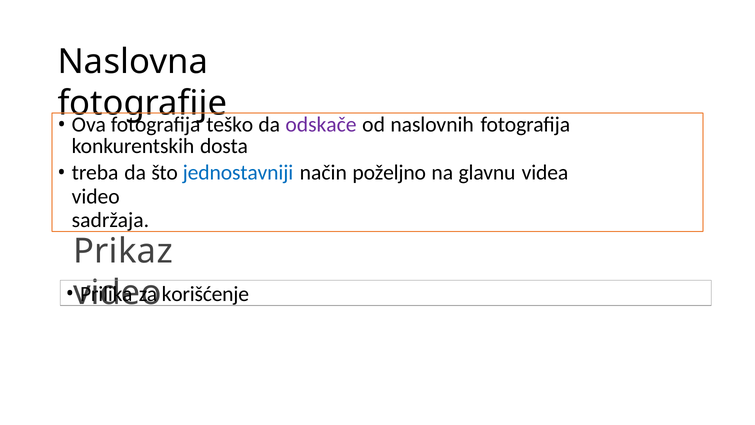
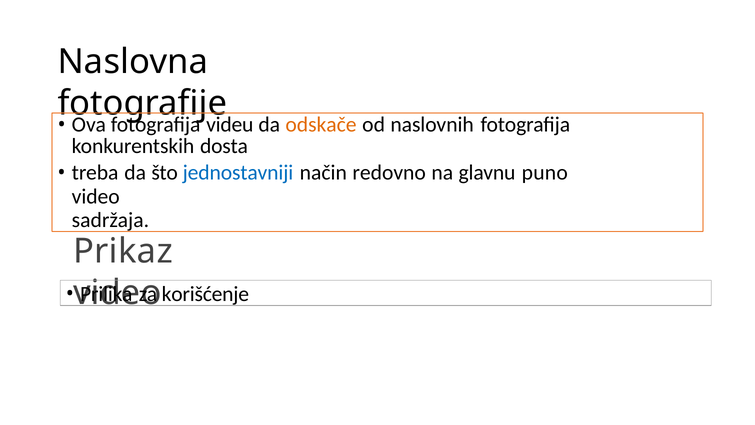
teško: teško -> videu (230, 125)
odskače colour: purple -> orange (321, 125)
poželjno: poželjno -> redovno (389, 173)
videa: videa -> puno (545, 173)
